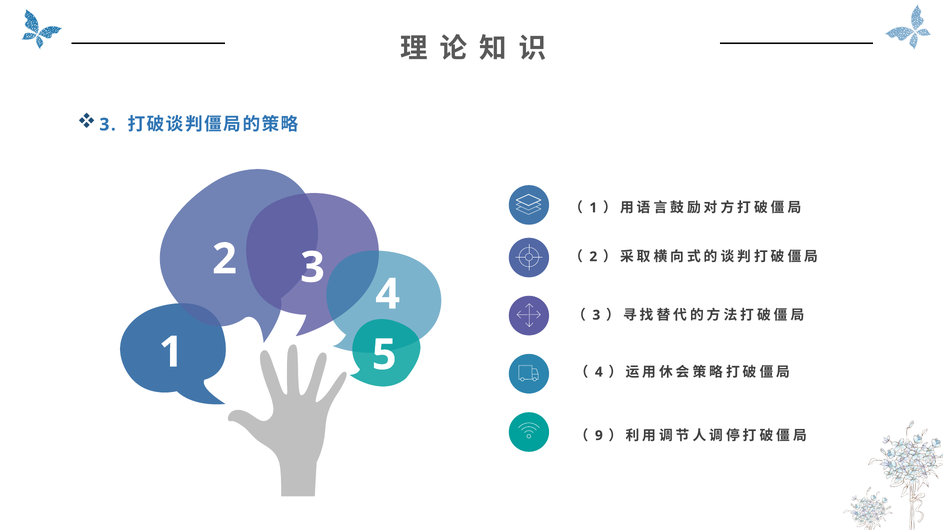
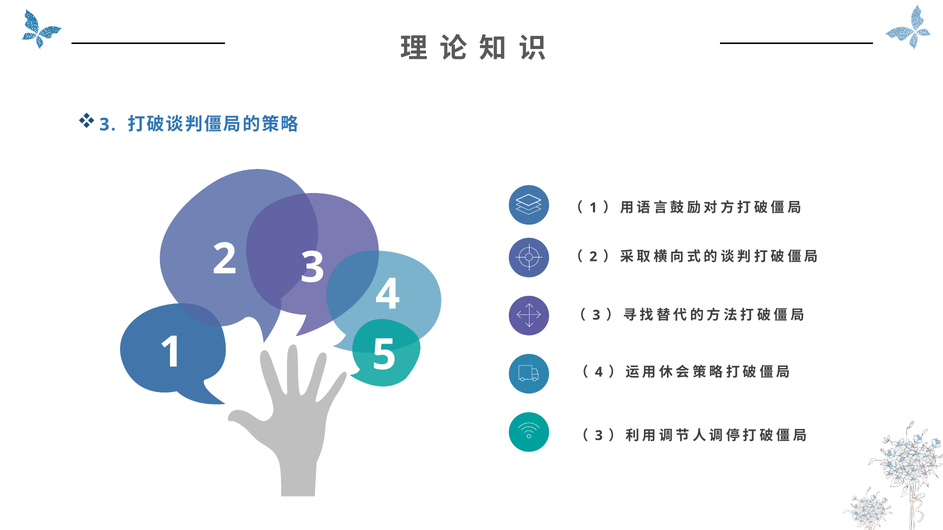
9: 9 -> 3 (599, 436)
